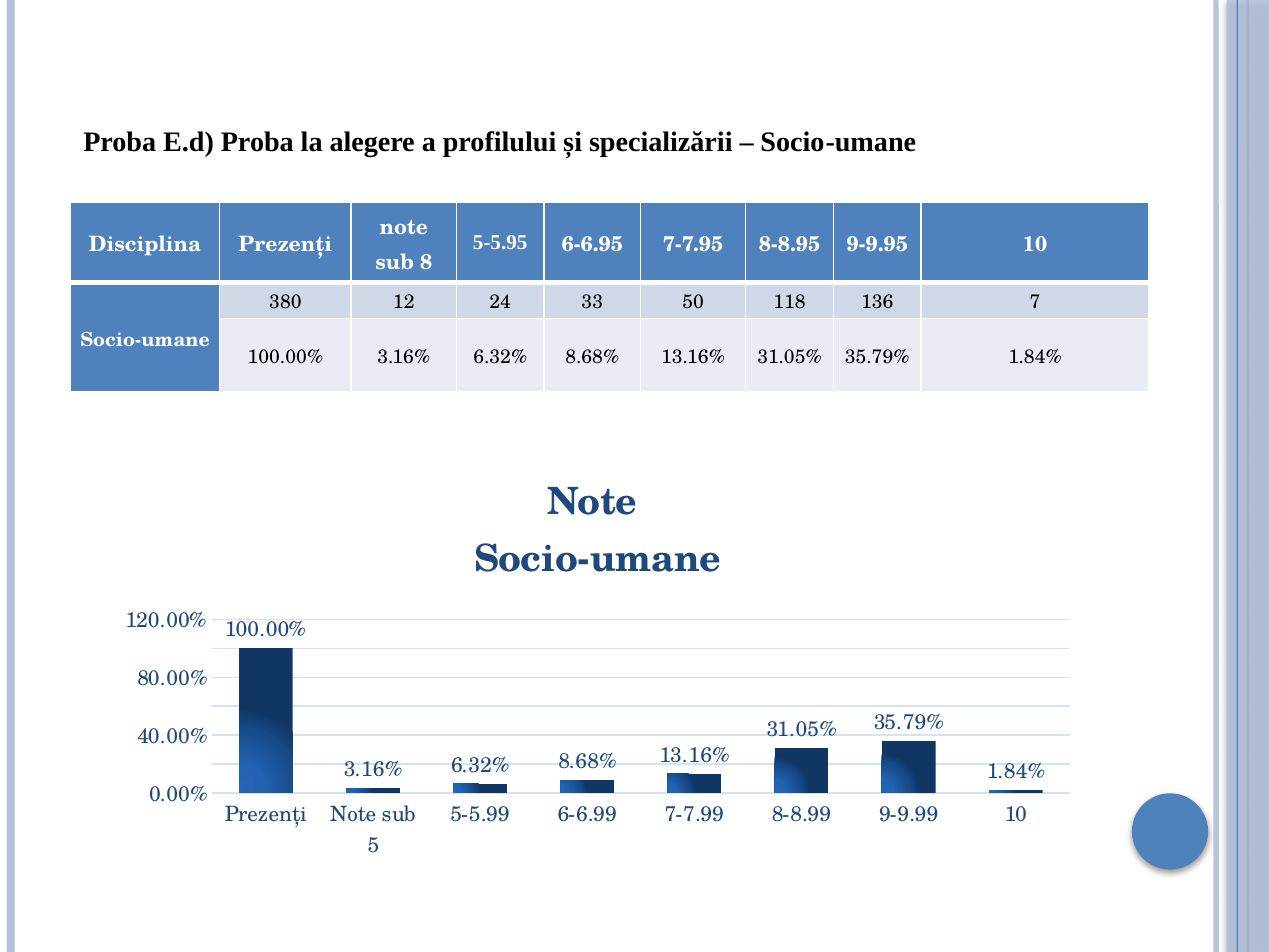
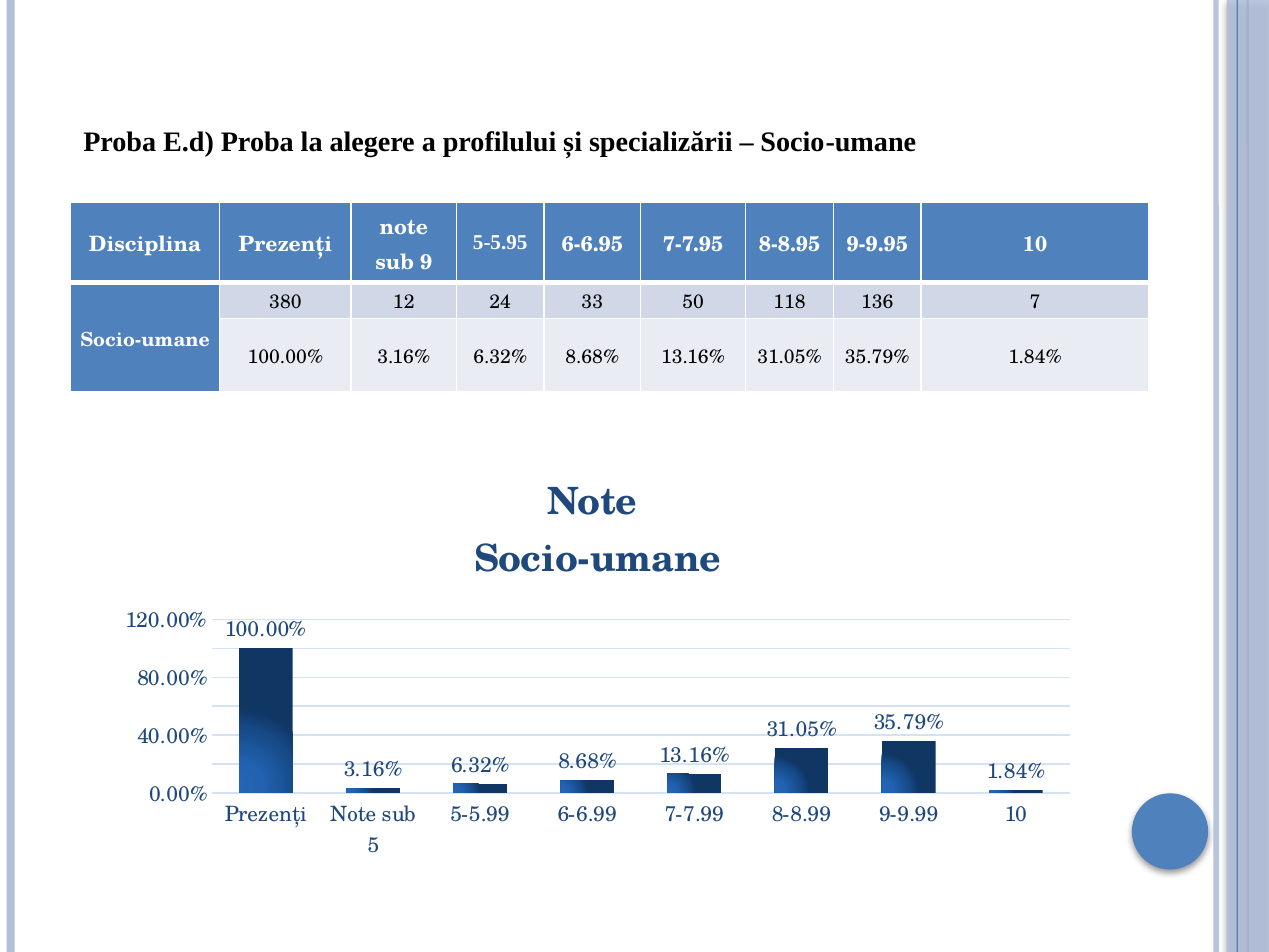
8: 8 -> 9 (426, 262)
